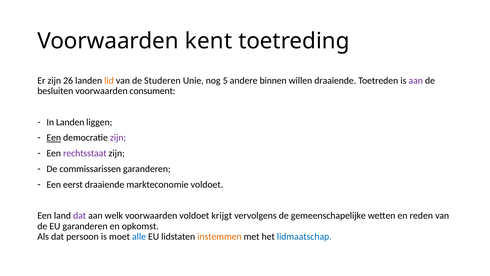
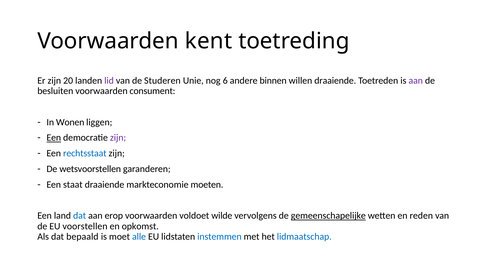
26: 26 -> 20 (68, 80)
lid colour: orange -> purple (109, 80)
5: 5 -> 6 (225, 80)
In Landen: Landen -> Wonen (70, 122)
rechtsstaat colour: purple -> blue (85, 153)
commissarissen: commissarissen -> wetsvoorstellen (90, 169)
eerst: eerst -> staat (73, 184)
markteconomie voldoet: voldoet -> moeten (207, 184)
dat colour: purple -> blue (80, 215)
welk: welk -> erop (114, 215)
krijgt: krijgt -> wilde (222, 215)
gemeenschapelijke underline: none -> present (328, 215)
EU garanderen: garanderen -> voorstellen (85, 226)
persoon: persoon -> bepaald (82, 236)
instemmen colour: orange -> blue (219, 236)
